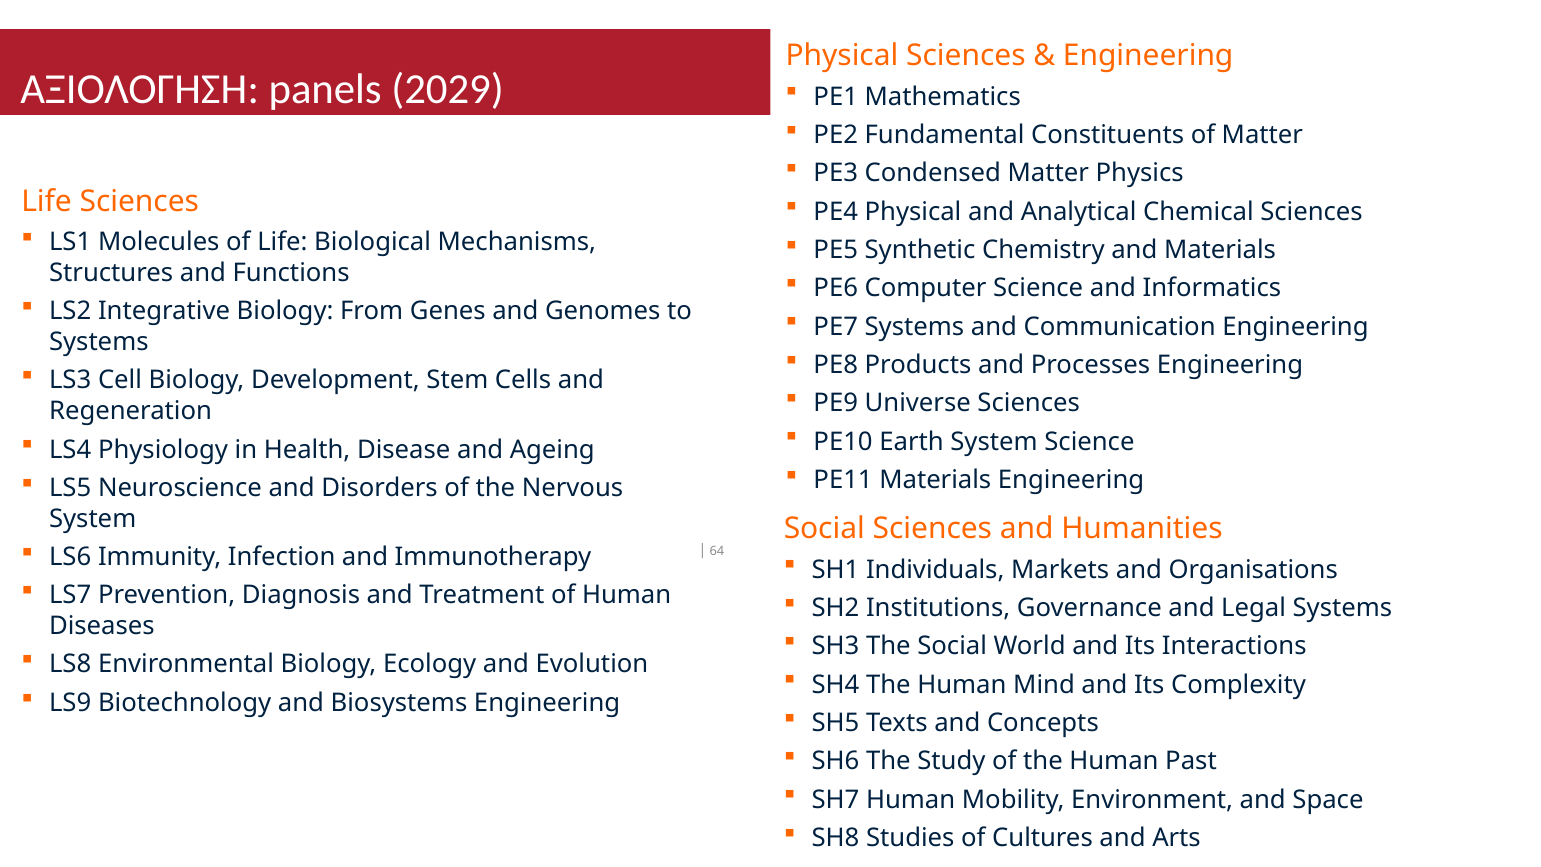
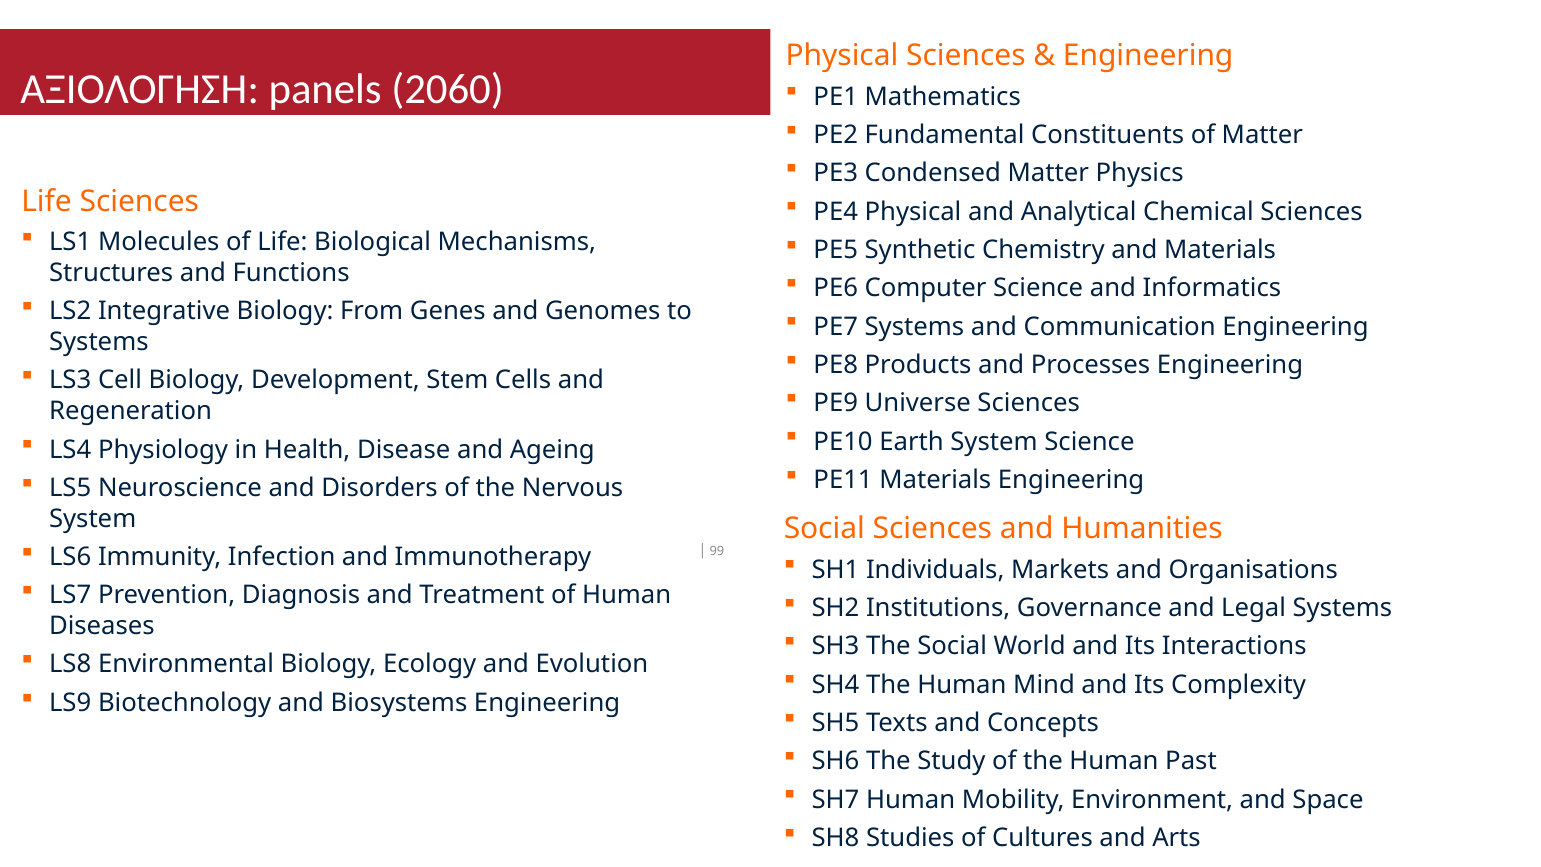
2029: 2029 -> 2060 (448, 90)
64: 64 -> 99 (717, 551)
